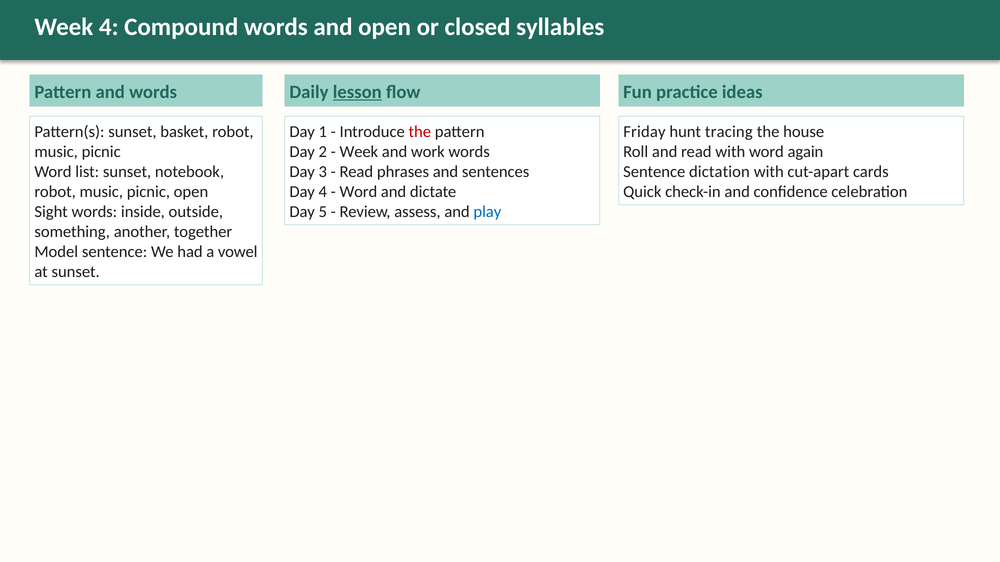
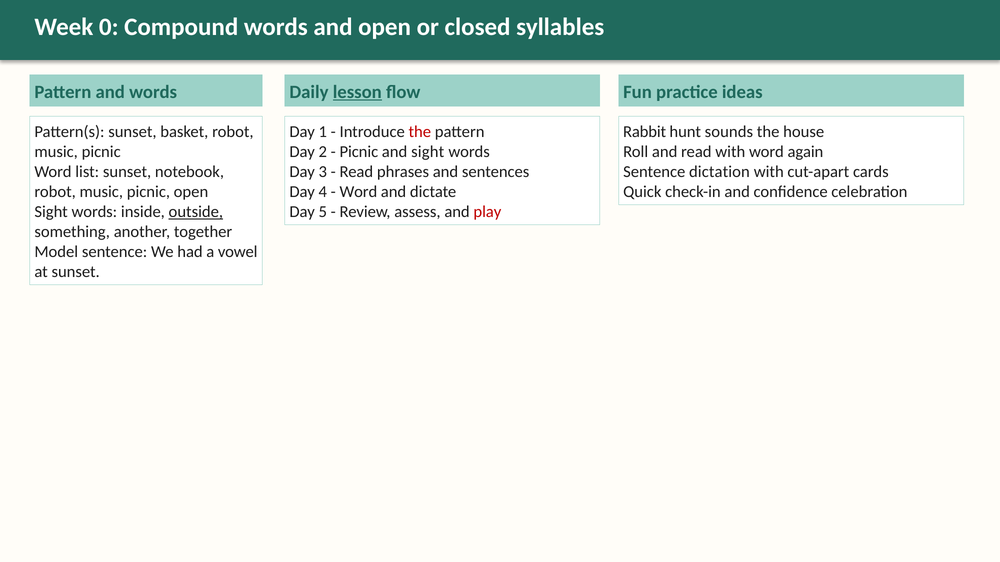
Week 4: 4 -> 0 (109, 27)
Friday: Friday -> Rabbit (645, 132)
tracing: tracing -> sounds (729, 132)
Week: Week -> Picnic (359, 152)
and work: work -> sight (428, 152)
outside underline: none -> present (196, 212)
play colour: blue -> red (487, 212)
